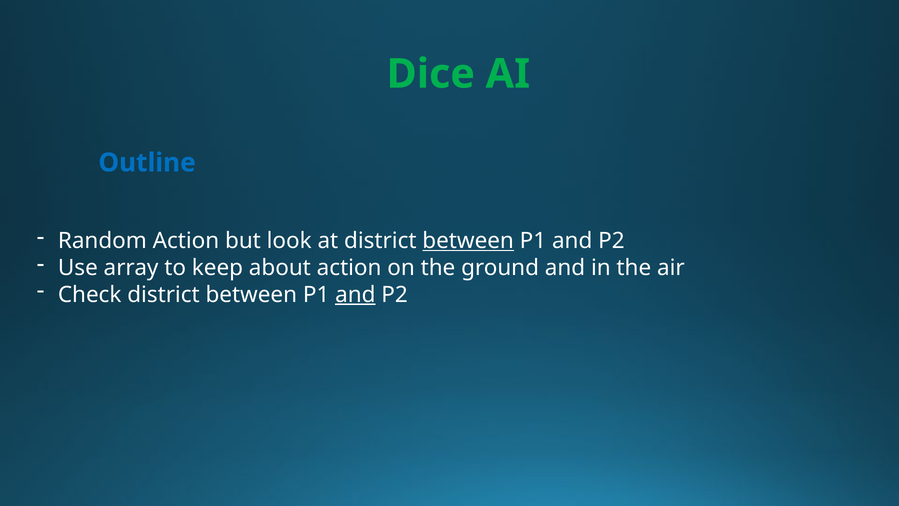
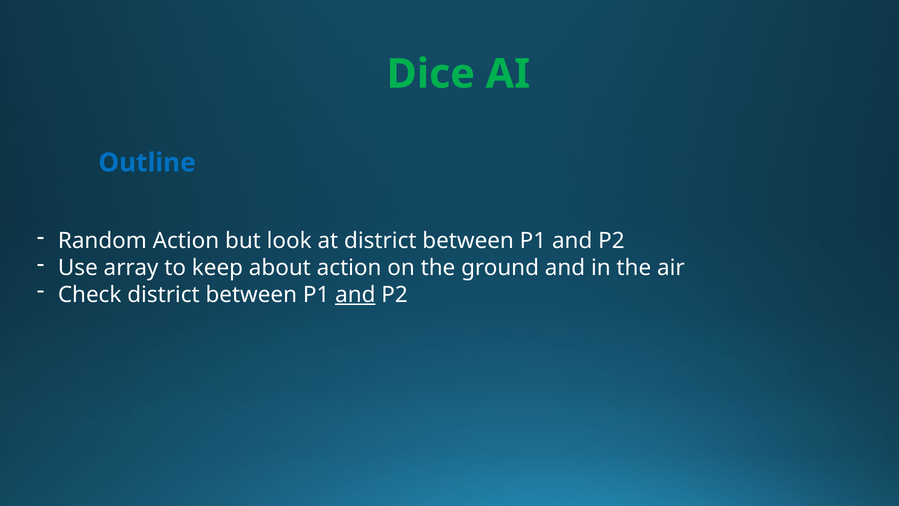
between underline: present -> none (468, 241)
